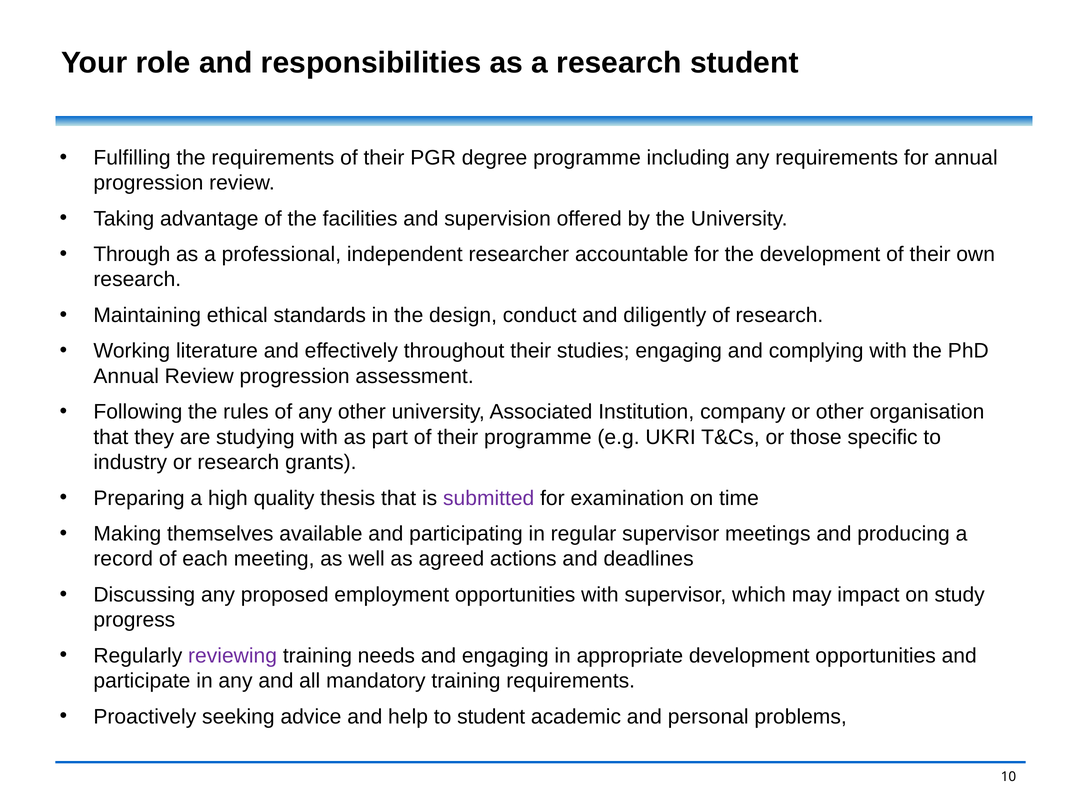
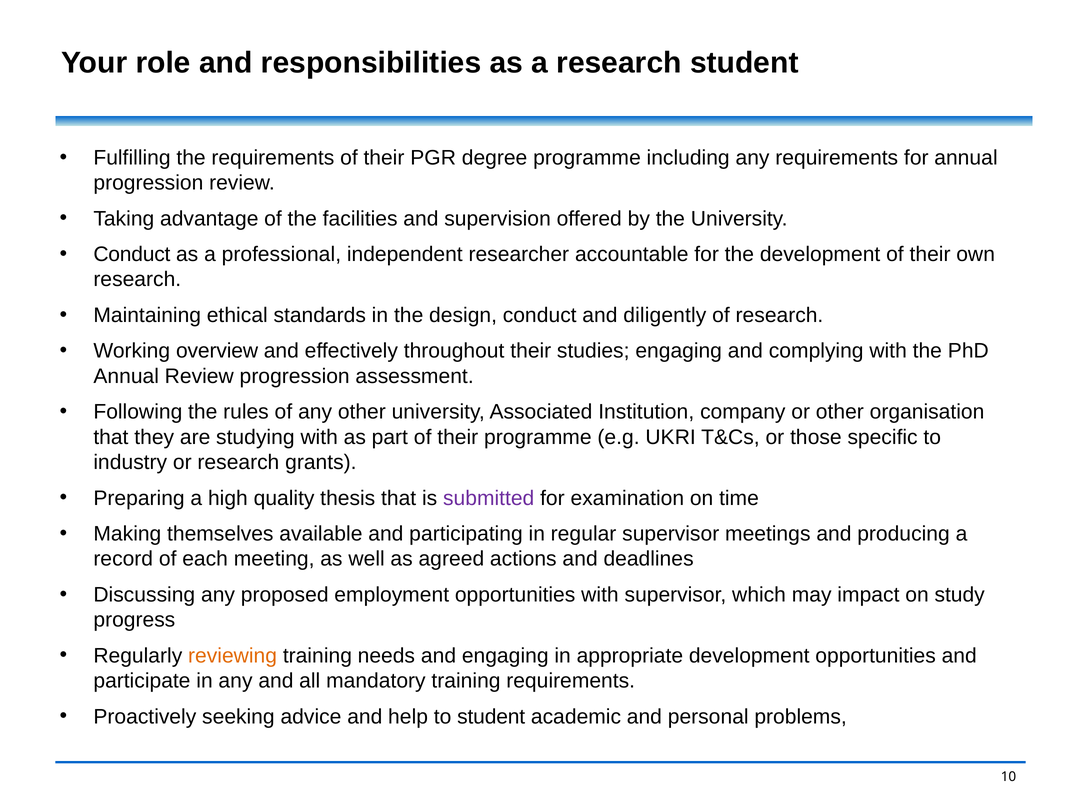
Through: Through -> Conduct (132, 255)
literature: literature -> overview (217, 351)
reviewing colour: purple -> orange (233, 656)
